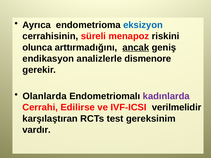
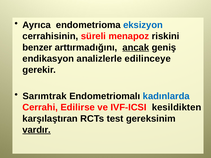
olunca: olunca -> benzer (37, 47)
dismenore: dismenore -> edilinceye (148, 59)
Olanlarda: Olanlarda -> Sarımtrak (45, 96)
kadınlarda colour: purple -> blue (166, 96)
verilmelidir: verilmelidir -> kesildikten (177, 108)
vardır underline: none -> present (37, 130)
